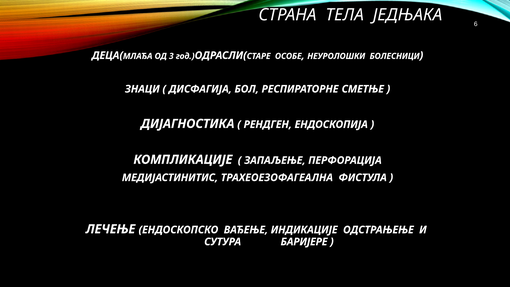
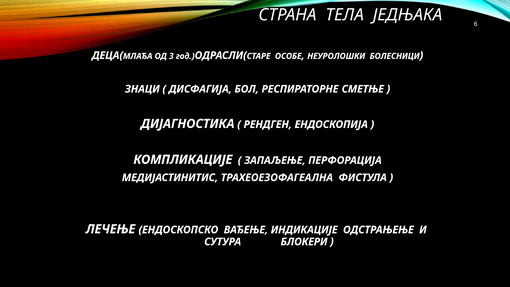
БАРИЈЕРЕ: БАРИЈЕРЕ -> БЛОКЕРИ (304, 242)
